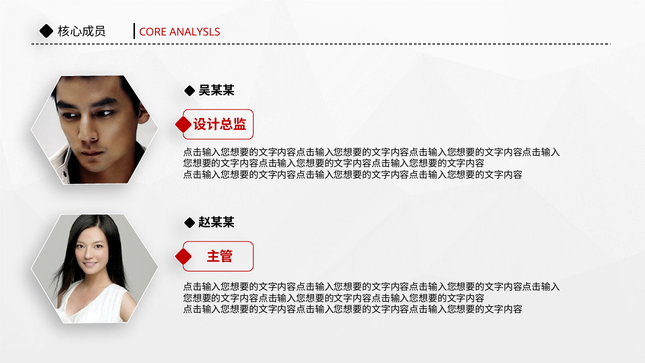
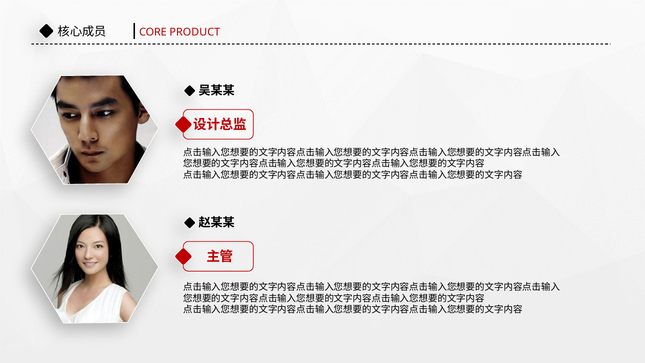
ANALYSLS: ANALYSLS -> PRODUCT (195, 32)
